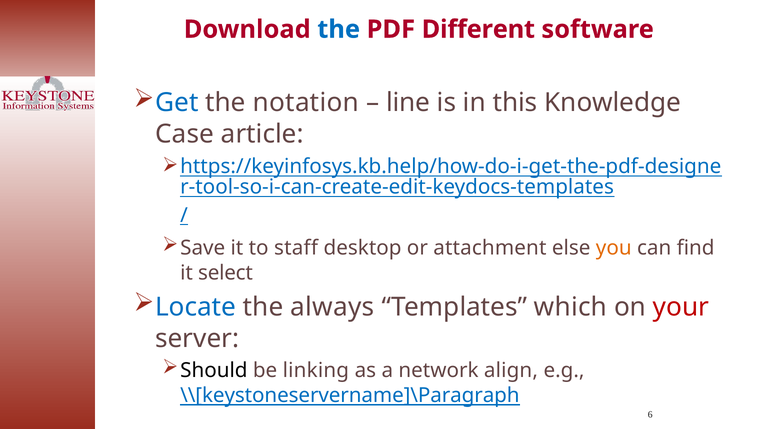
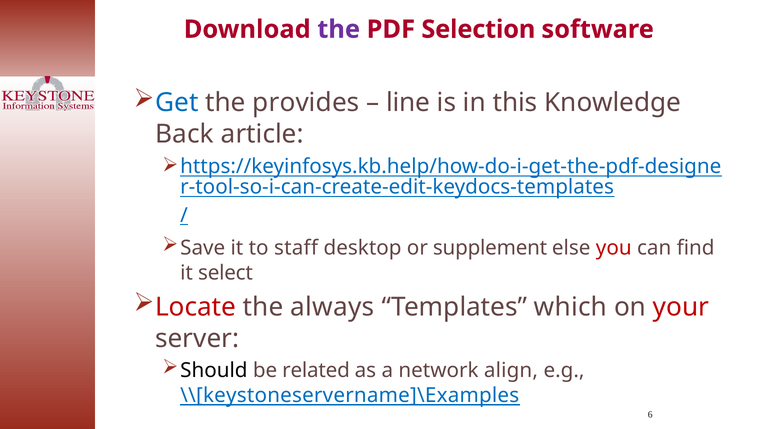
the colour: blue -> purple (339, 29)
Different: Different -> Selection (478, 29)
notation: notation -> provides (306, 103)
Case: Case -> Back (185, 134)
attachment: attachment -> supplement (490, 248)
you colour: orange -> red (614, 248)
Locate colour: blue -> red (196, 307)
linking: linking -> related (316, 370)
\\[keystoneservername]\Paragraph: \\[keystoneservername]\Paragraph -> \\[keystoneservername]\Examples (350, 395)
